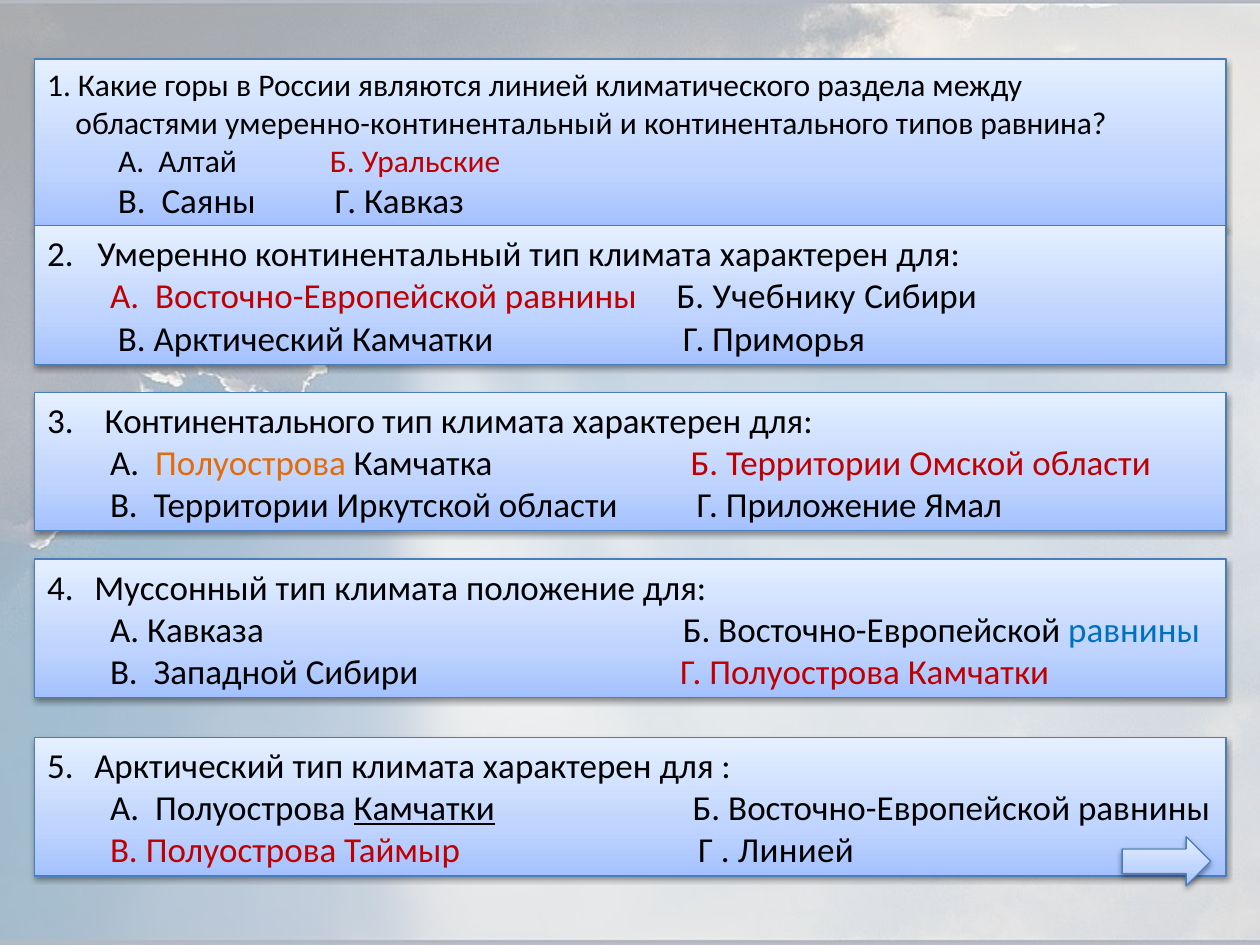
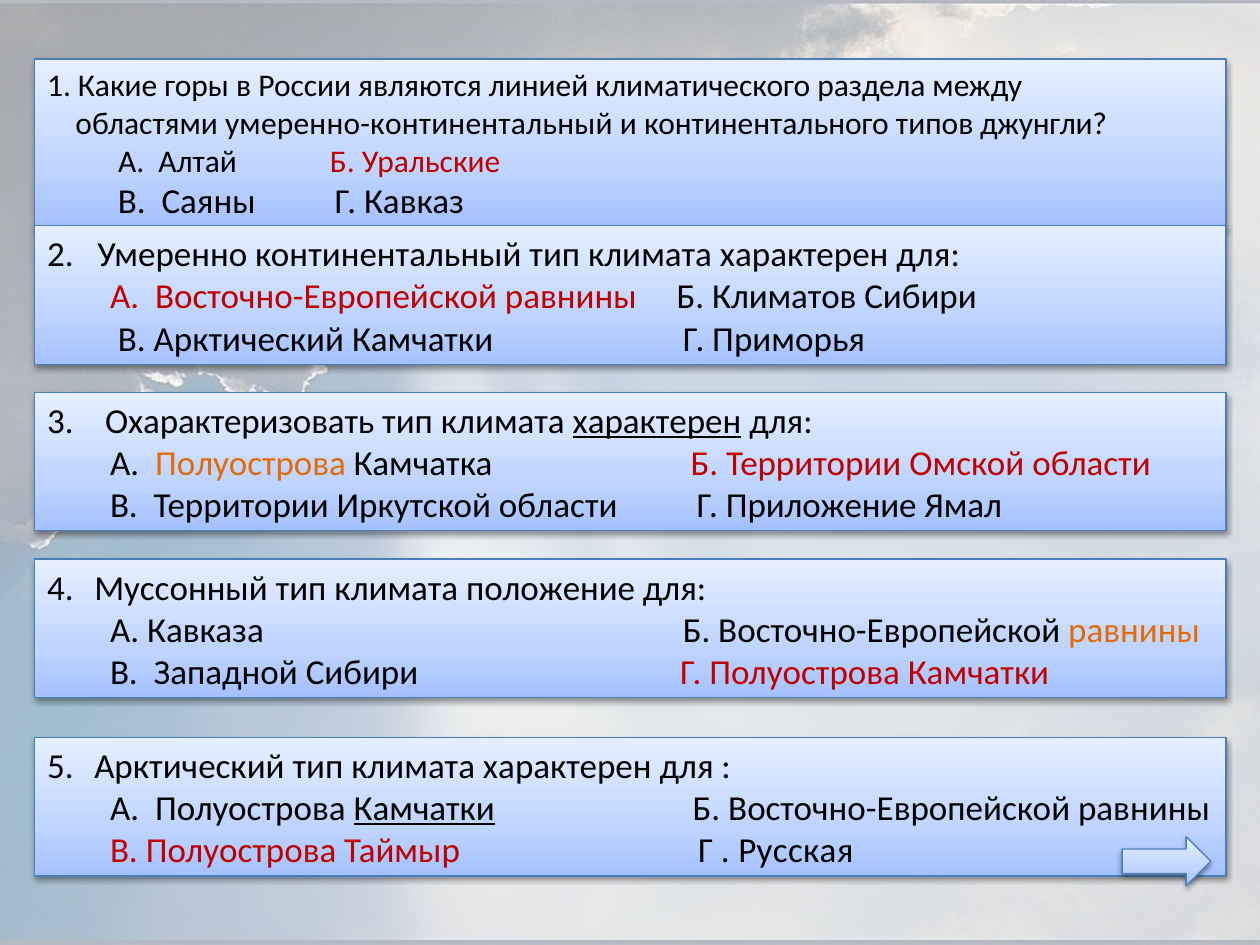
равнина: равнина -> джунгли (1044, 124)
Учебнику: Учебнику -> Климатов (784, 297)
3 Континентального: Континентального -> Охарактеризовать (240, 422)
характерен underline: none -> present (657, 422)
равнины colour: blue -> orange (1134, 631)
Линией: Линией -> Русская (796, 851)
